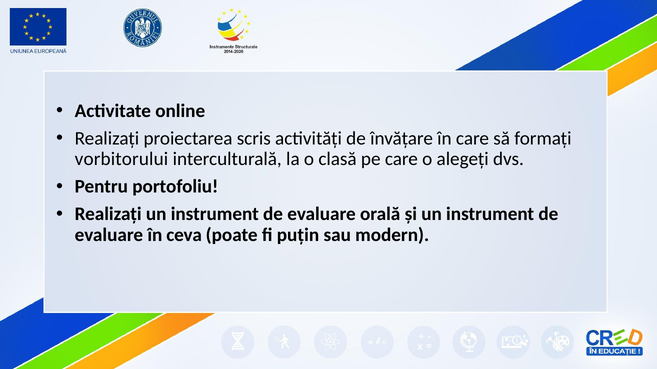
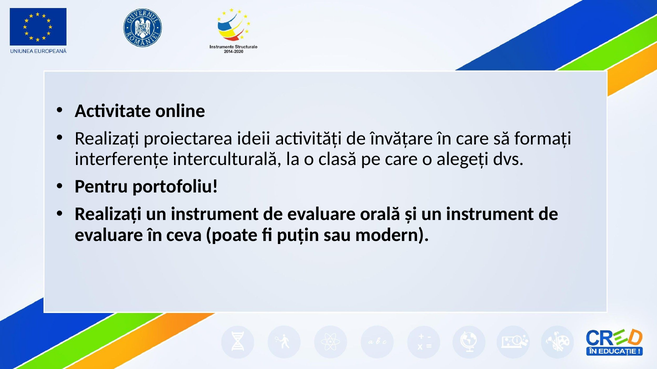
scris: scris -> ideii (254, 139)
vorbitorului: vorbitorului -> interferențe (122, 159)
